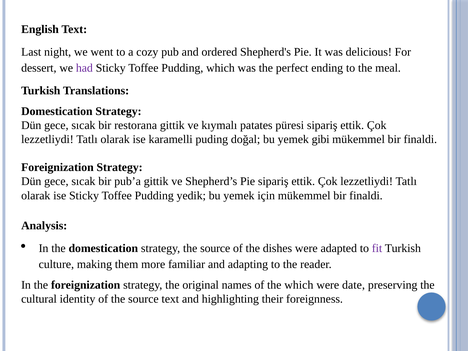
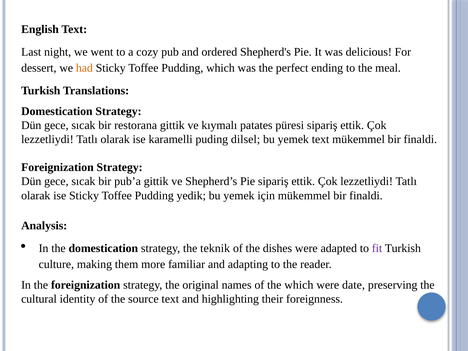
had colour: purple -> orange (84, 68)
doğal: doğal -> dilsel (246, 139)
yemek gibi: gibi -> text (321, 139)
strategy the source: source -> teknik (215, 248)
